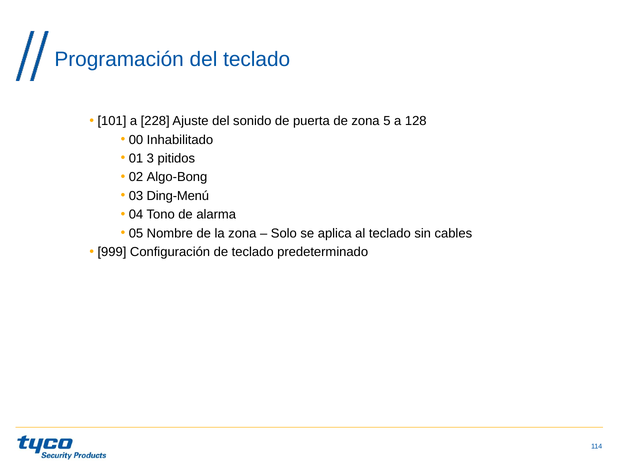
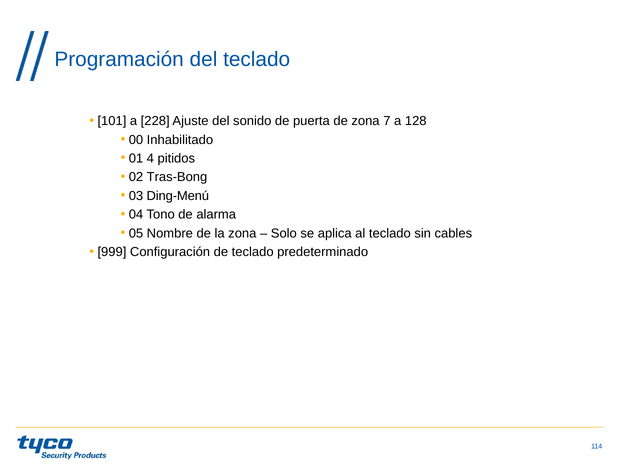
5: 5 -> 7 (387, 121)
3: 3 -> 4 (150, 158)
Algo-Bong: Algo-Bong -> Tras-Bong (177, 177)
